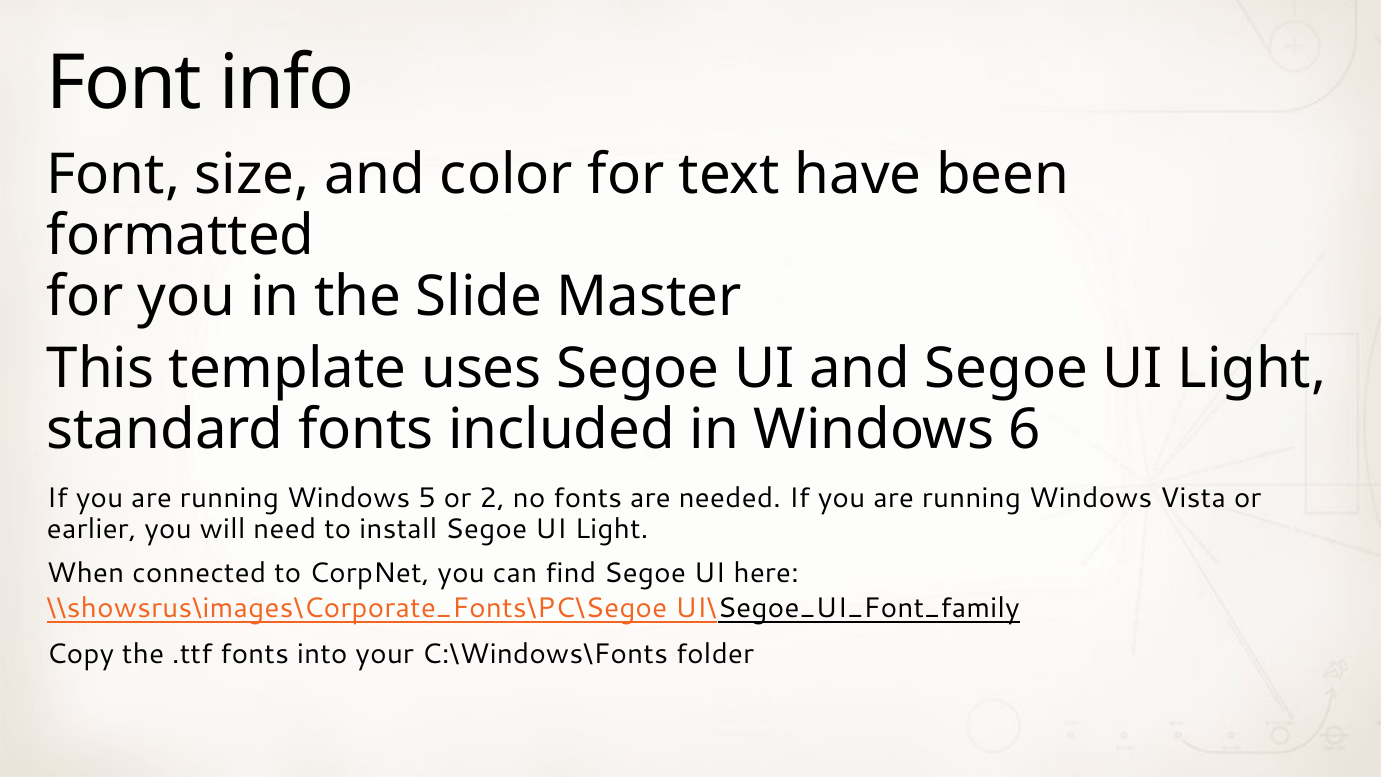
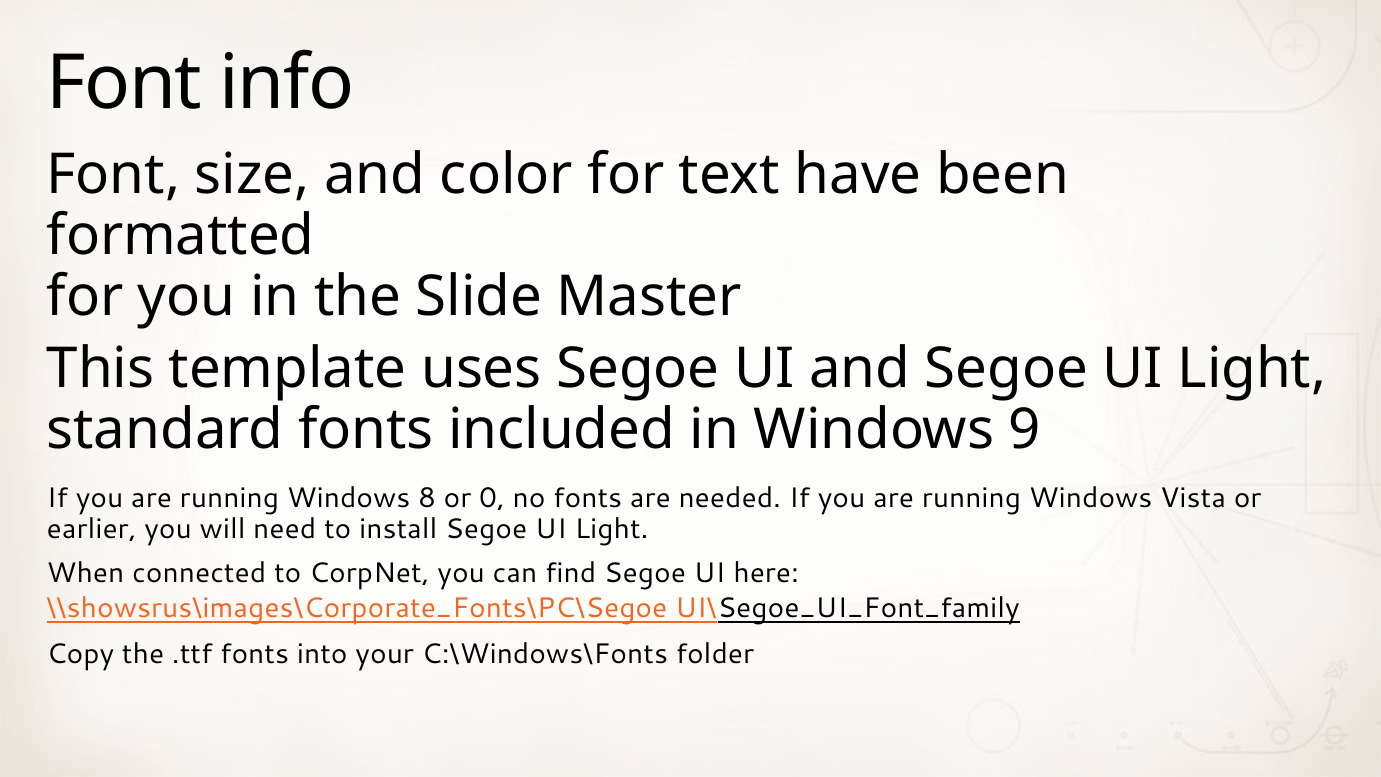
6: 6 -> 9 (1025, 430)
5: 5 -> 8 (427, 498)
2: 2 -> 0 (492, 498)
